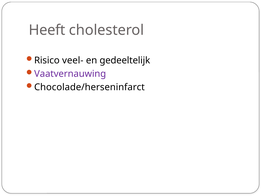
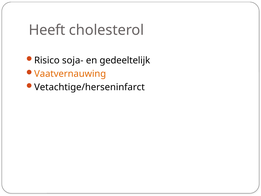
veel-: veel- -> soja- (73, 60)
Vaatvernauwing colour: purple -> orange (70, 74)
Chocolade/herseninfarct: Chocolade/herseninfarct -> Vetachtige/herseninfarct (89, 87)
